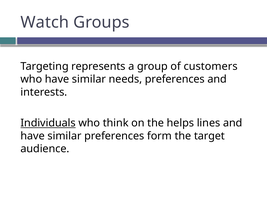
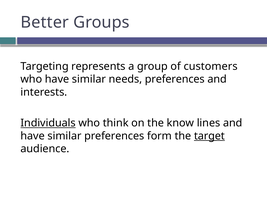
Watch: Watch -> Better (45, 22)
helps: helps -> know (180, 123)
target underline: none -> present (209, 136)
